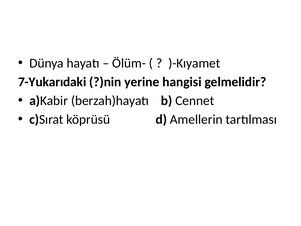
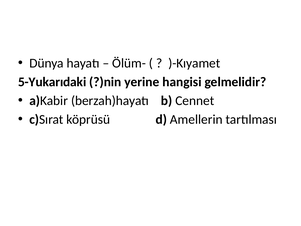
7-Yukarıdaki: 7-Yukarıdaki -> 5-Yukarıdaki (52, 82)
